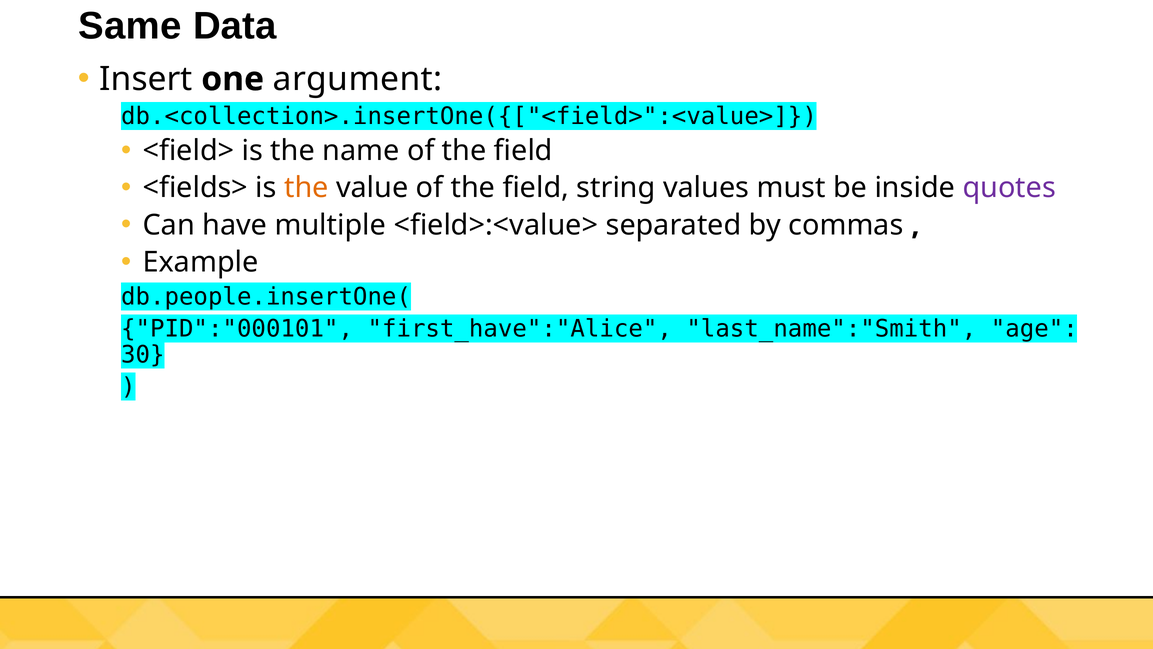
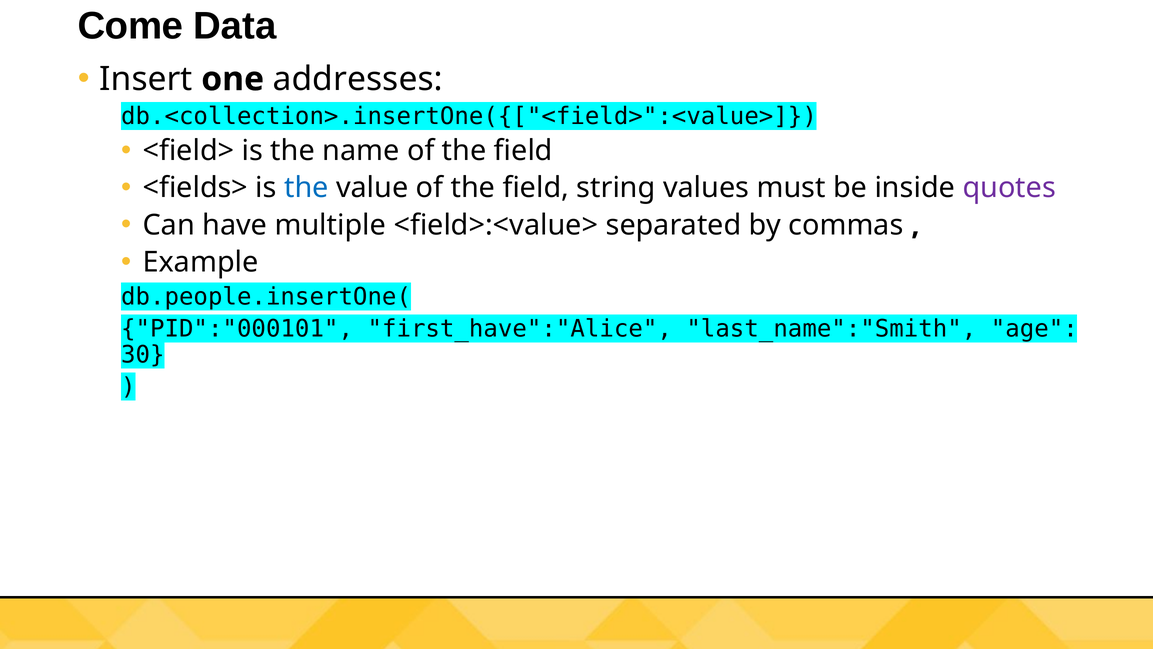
Same: Same -> Come (130, 26)
argument: argument -> addresses (358, 79)
the colour: orange -> blue (306, 188)
